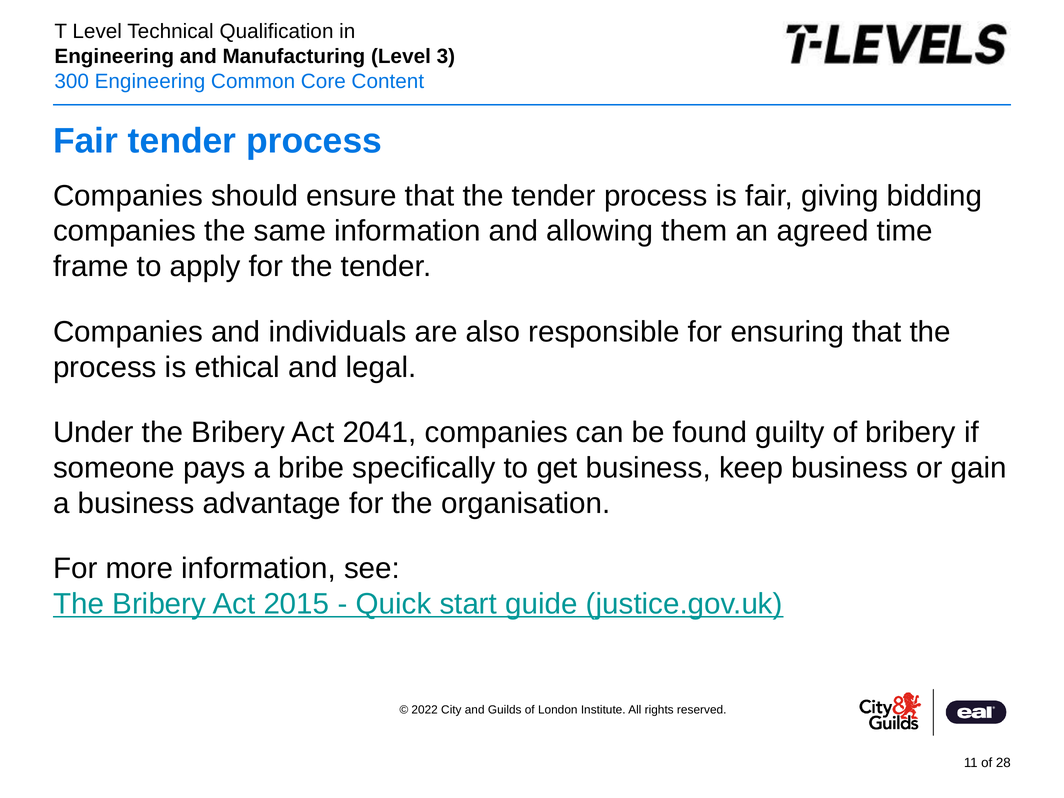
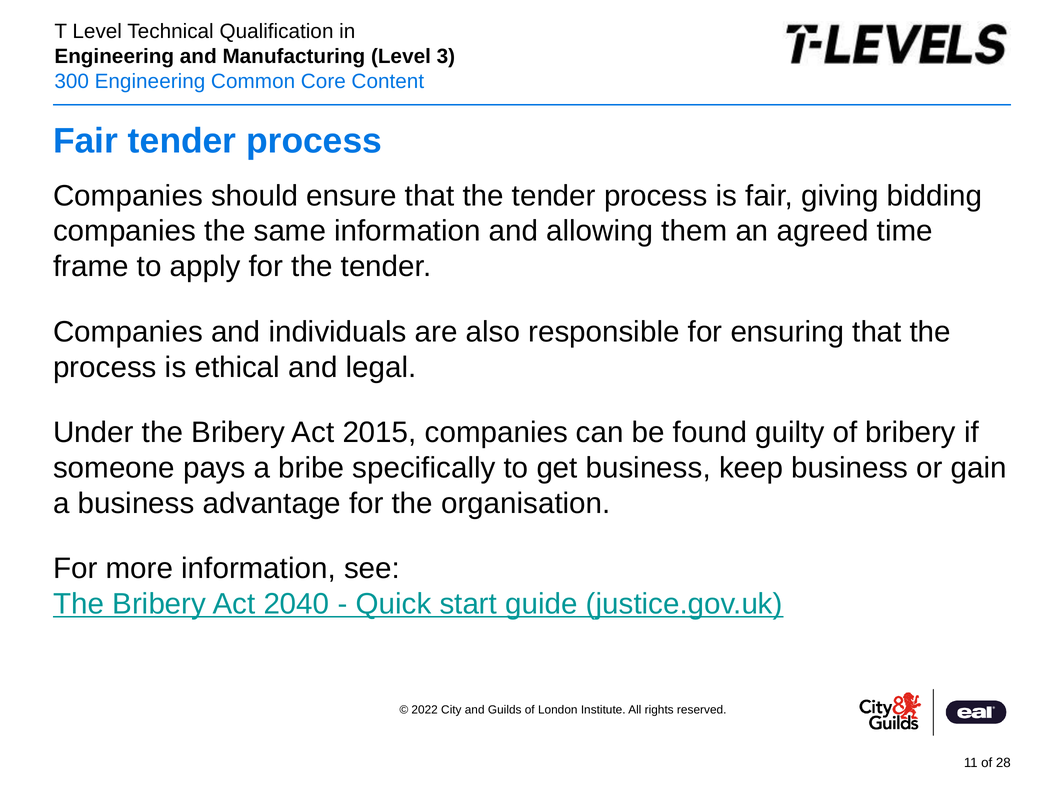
2041: 2041 -> 2015 (380, 432)
2015: 2015 -> 2040 (296, 604)
